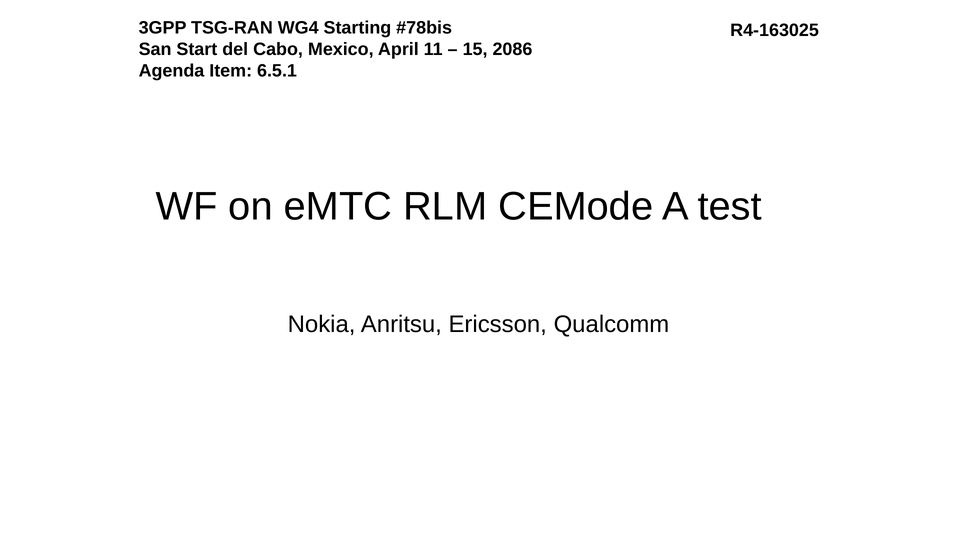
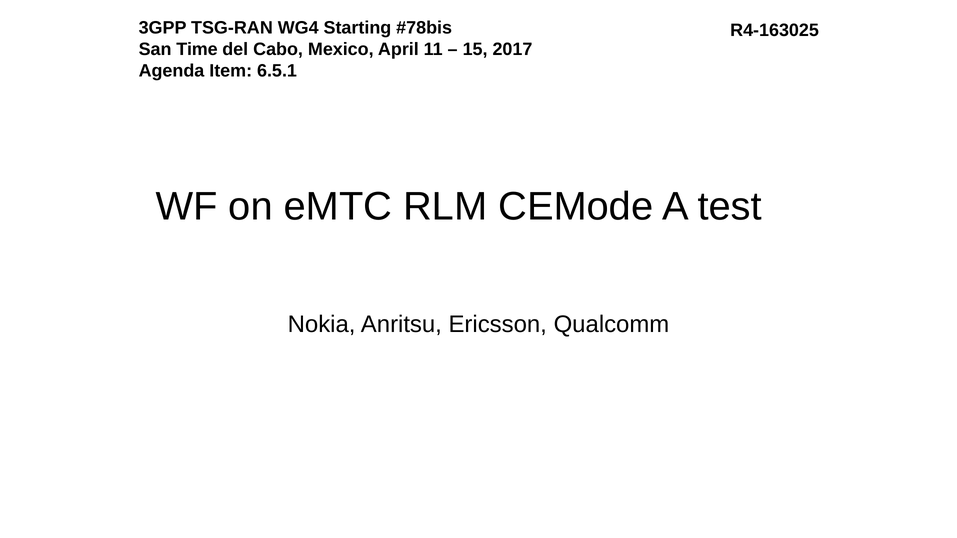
Start: Start -> Time (197, 49)
2086: 2086 -> 2017 (512, 49)
